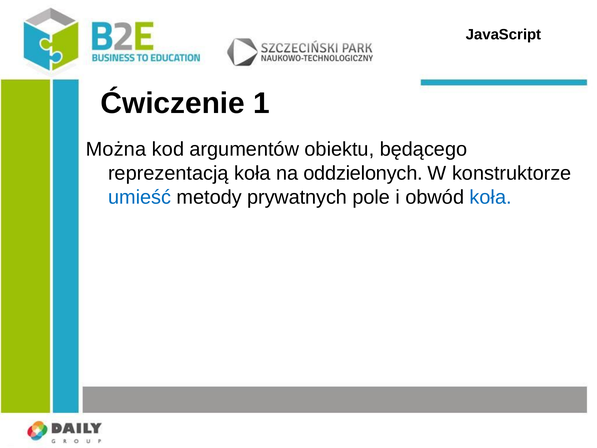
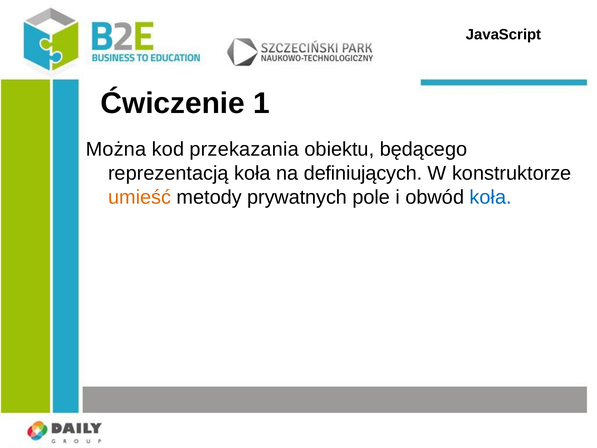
argumentów: argumentów -> przekazania (244, 149)
oddzielonych: oddzielonych -> definiujących (363, 173)
umieść colour: blue -> orange (140, 197)
